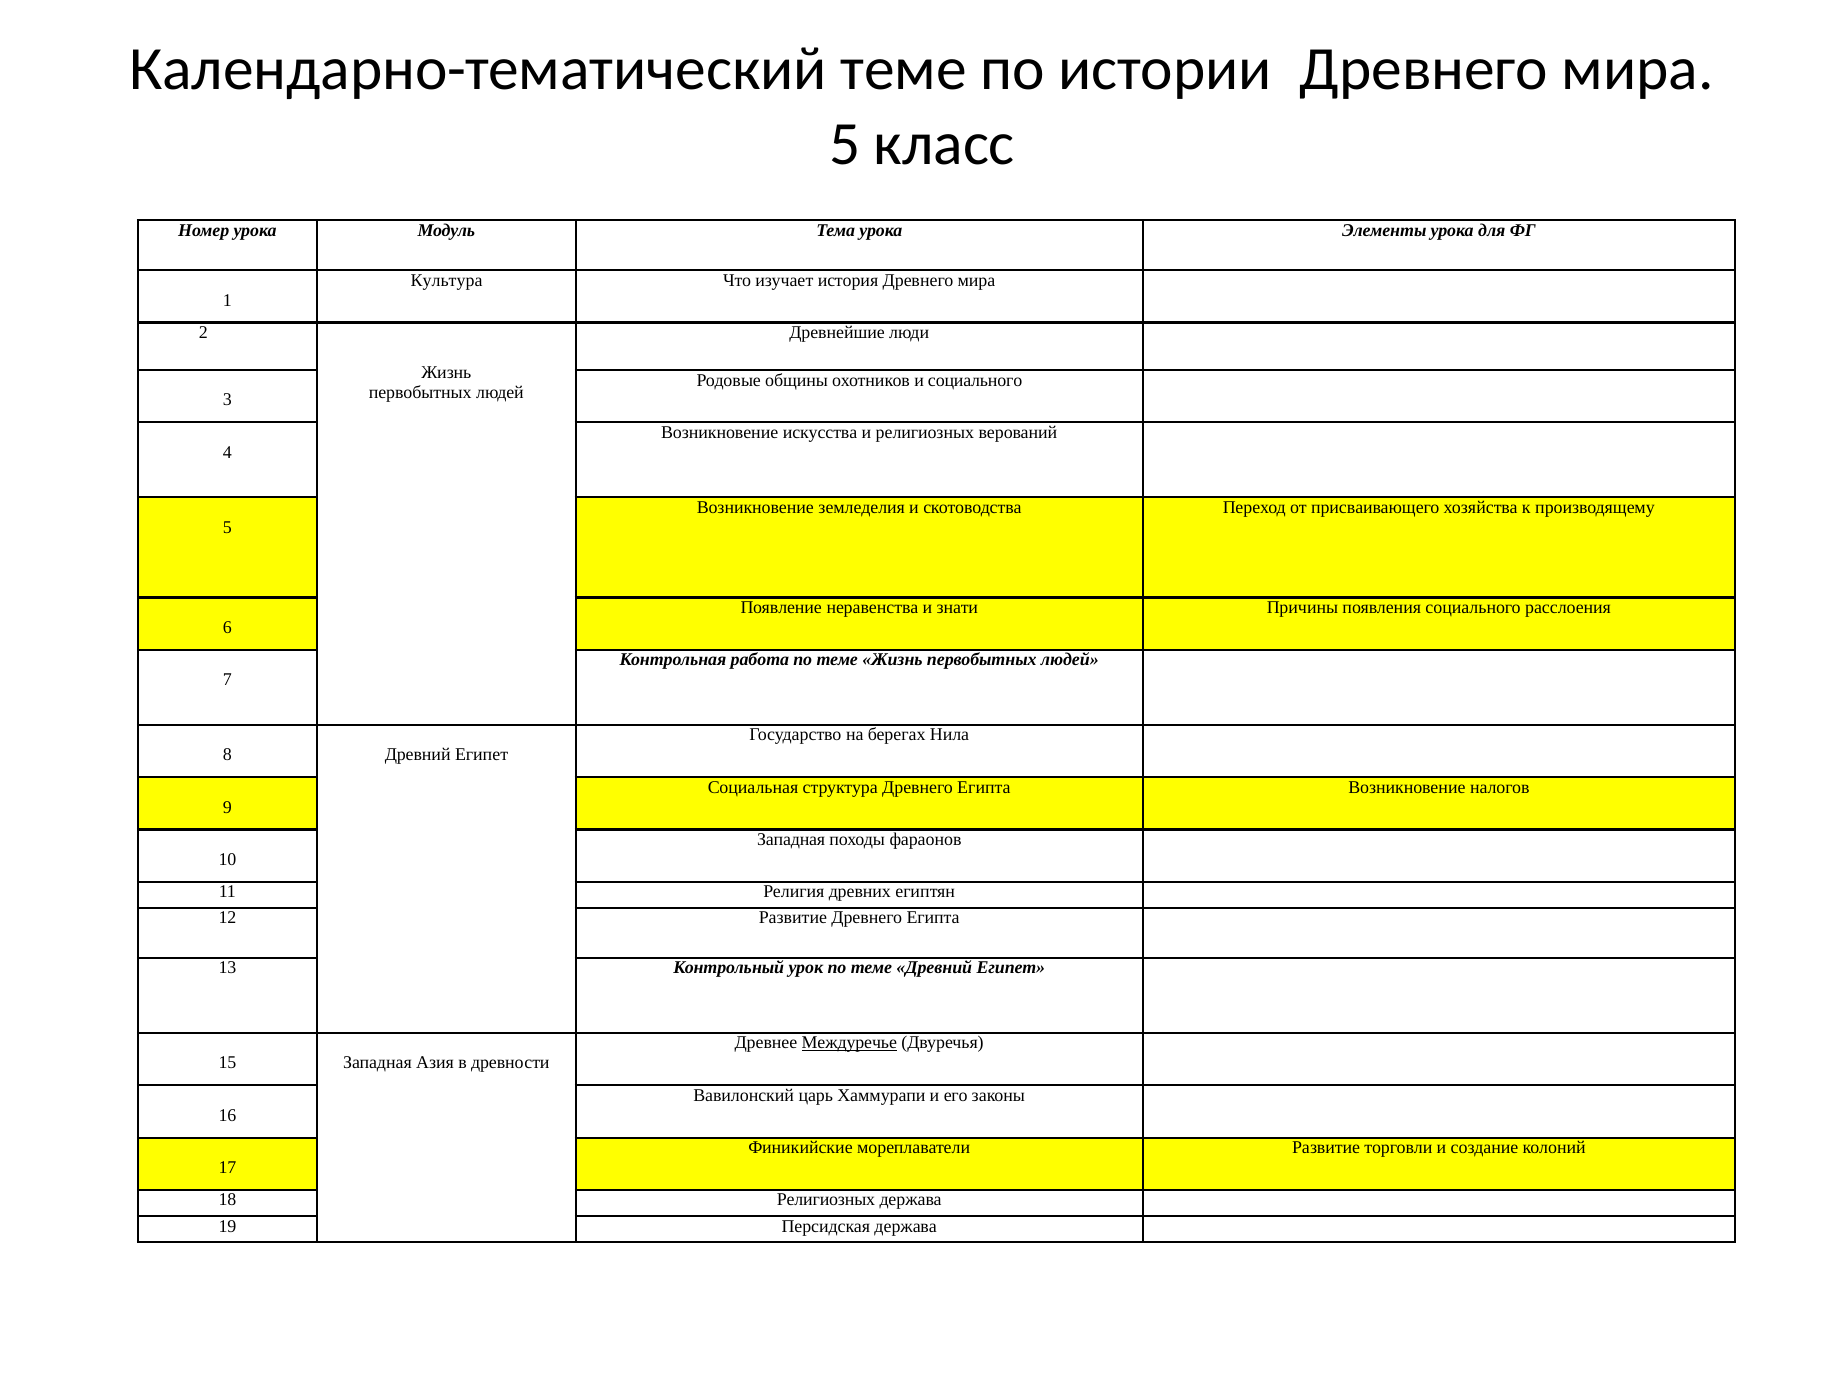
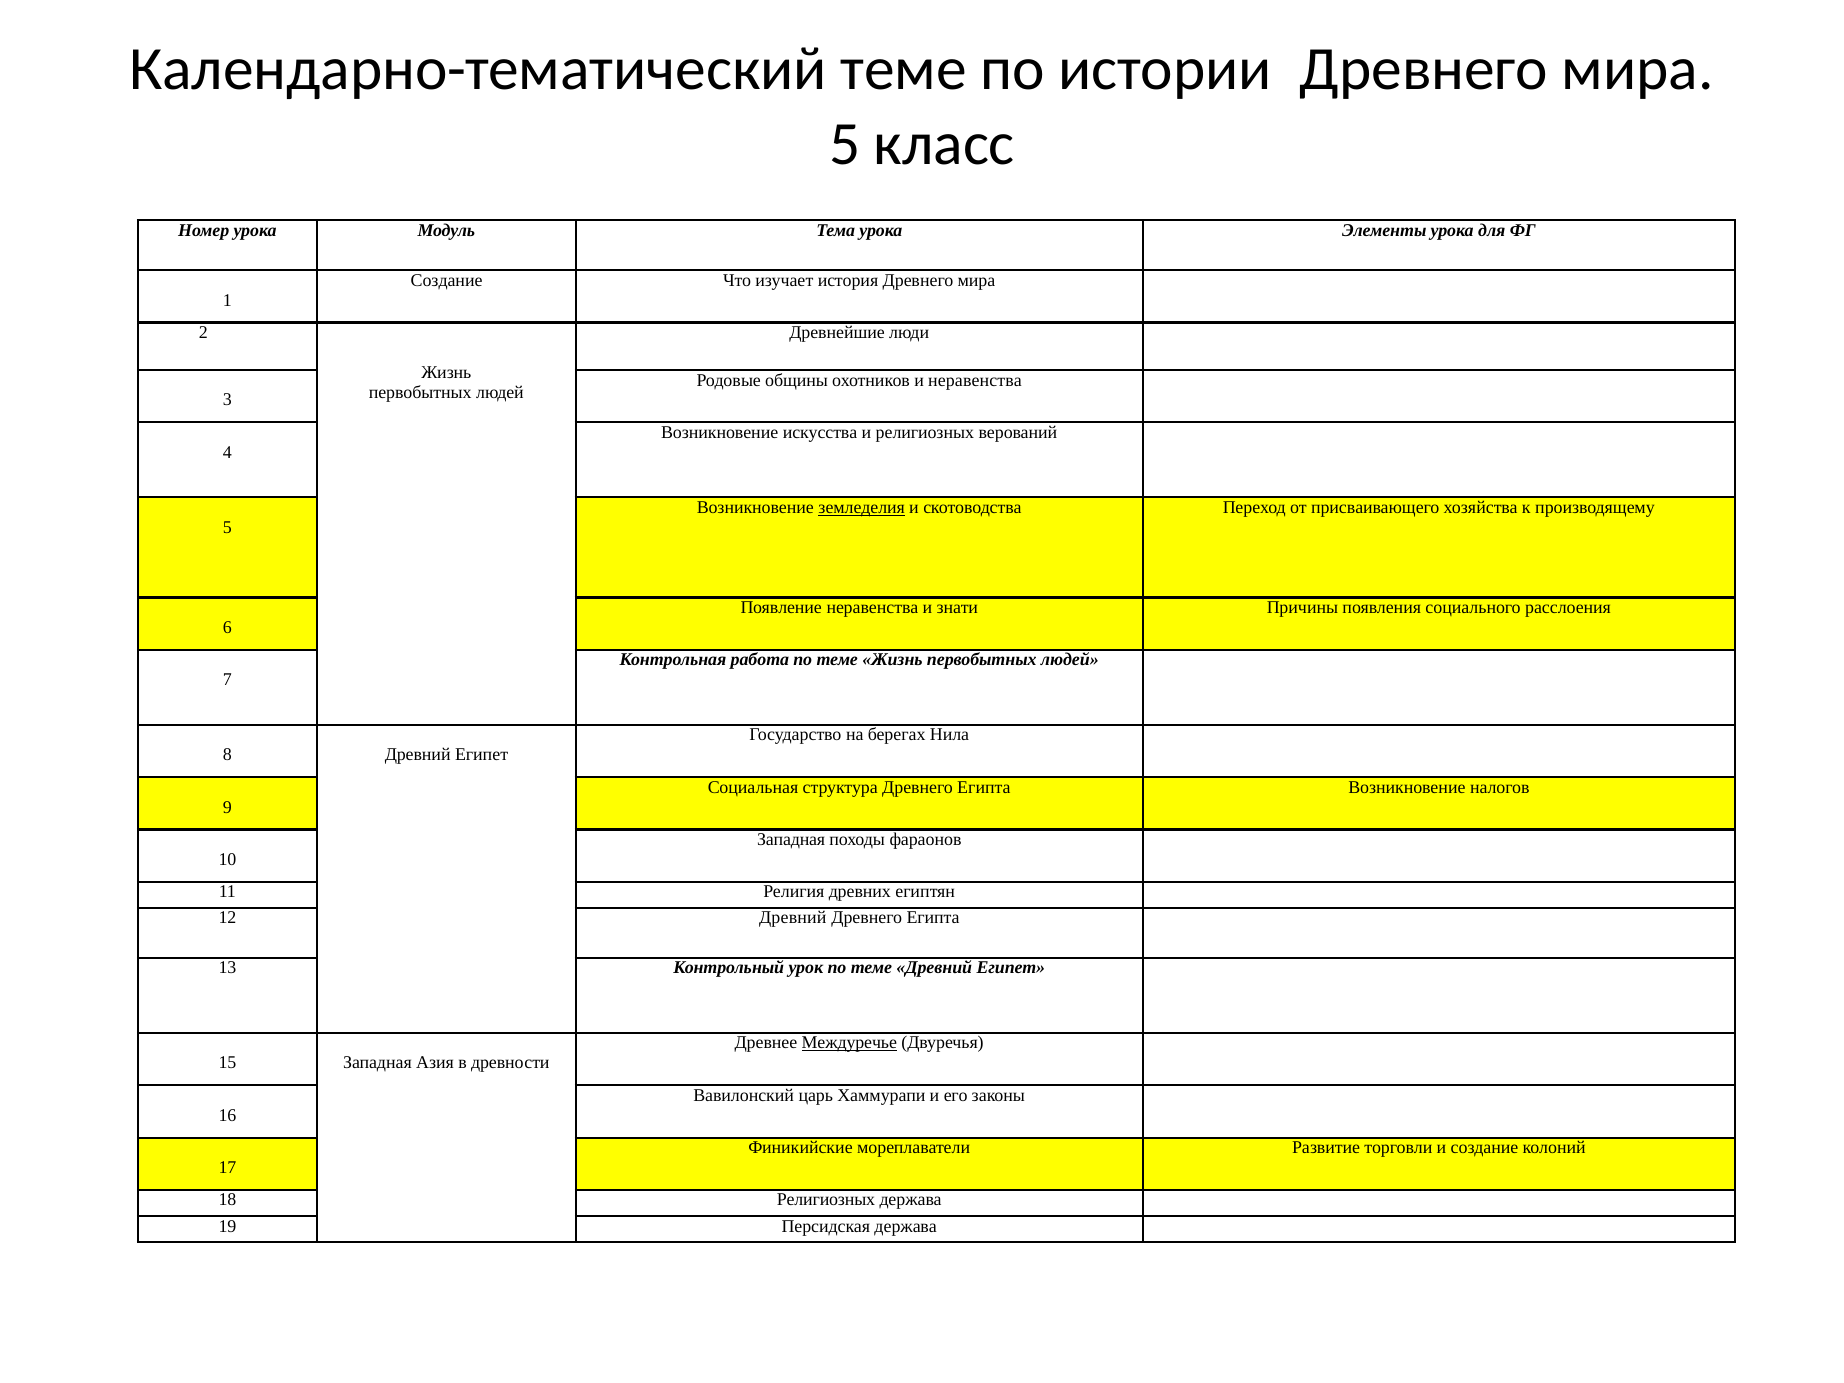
Культура: Культура -> Создание (447, 280)
и социального: социального -> неравенства (975, 380)
земледелия underline: none -> present (862, 507)
12 Развитие: Развитие -> Древний (793, 918)
